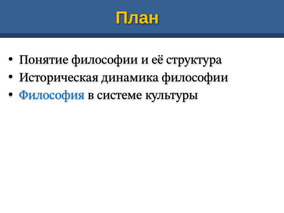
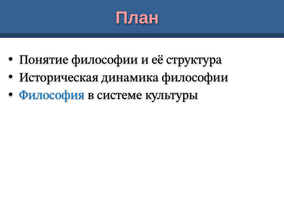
План colour: yellow -> pink (137, 18)
